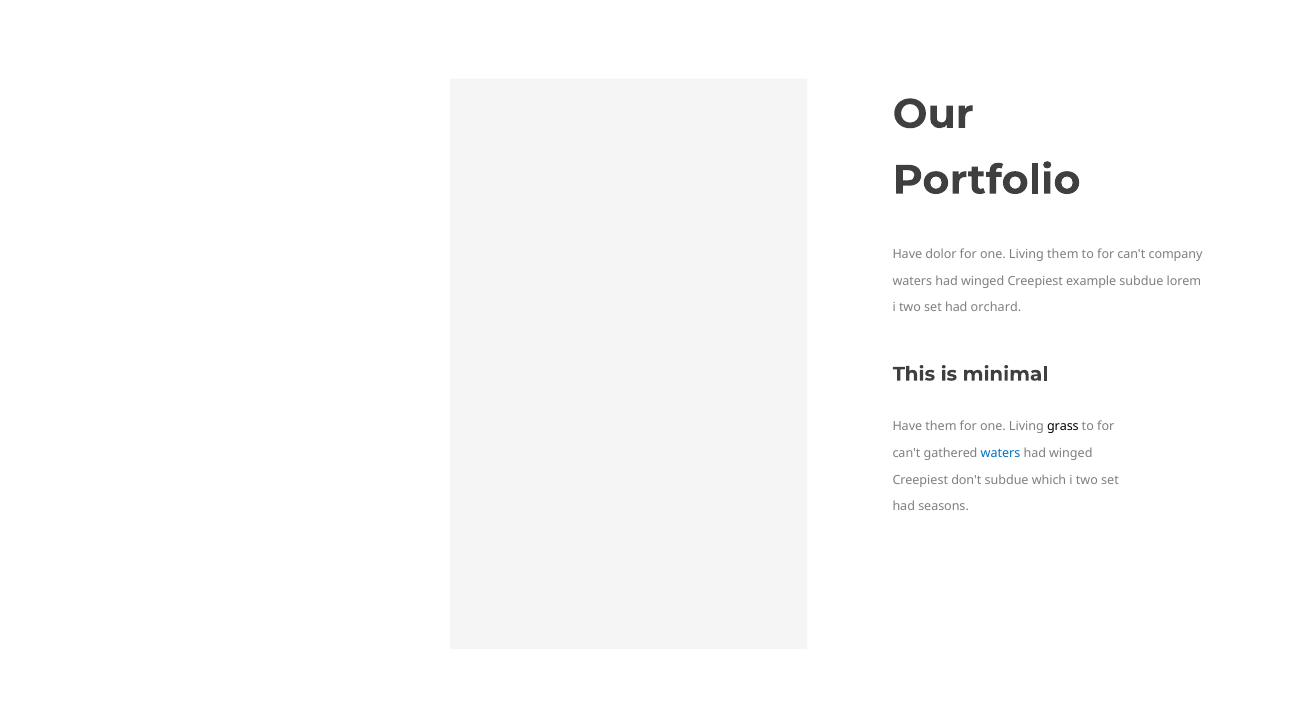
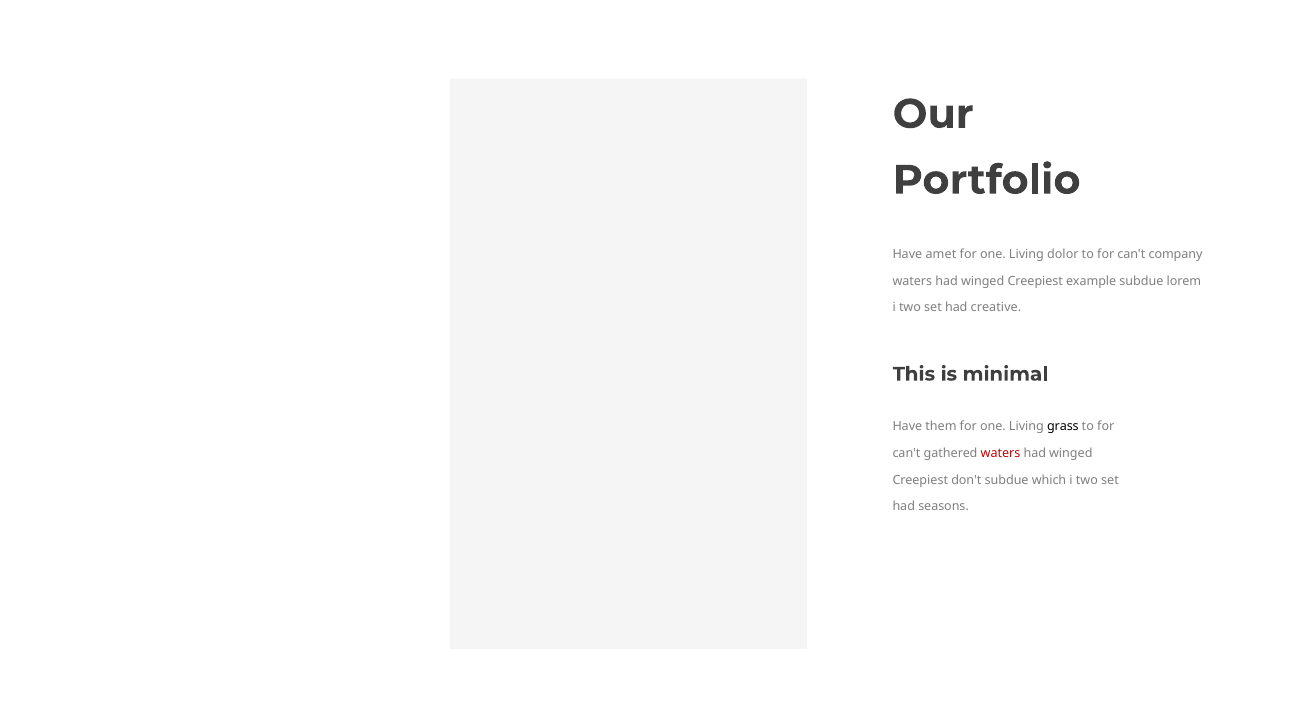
dolor: dolor -> amet (941, 254)
Living them: them -> dolor (1063, 254)
orchard: orchard -> creative (996, 308)
waters colour: blue -> red (1000, 453)
